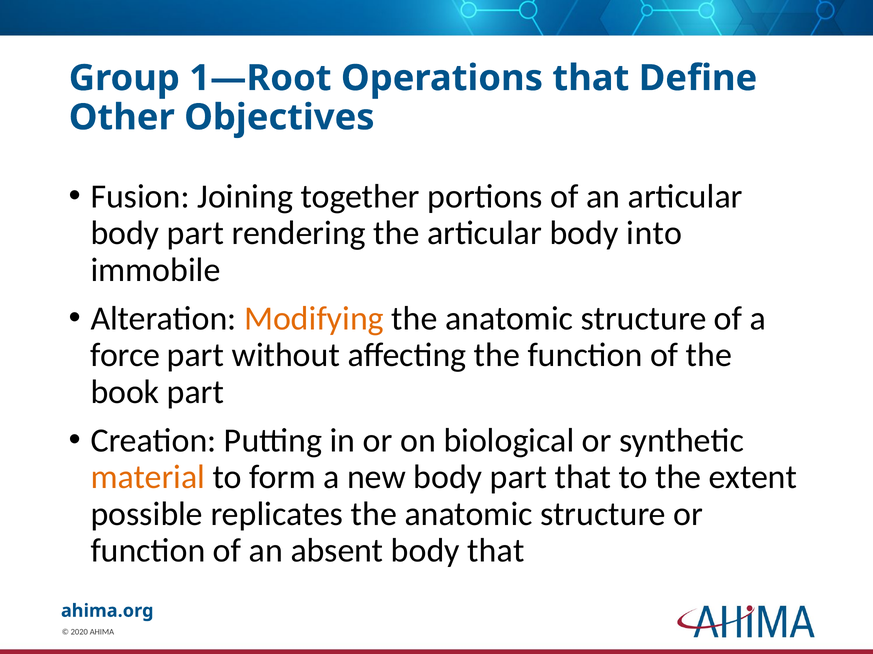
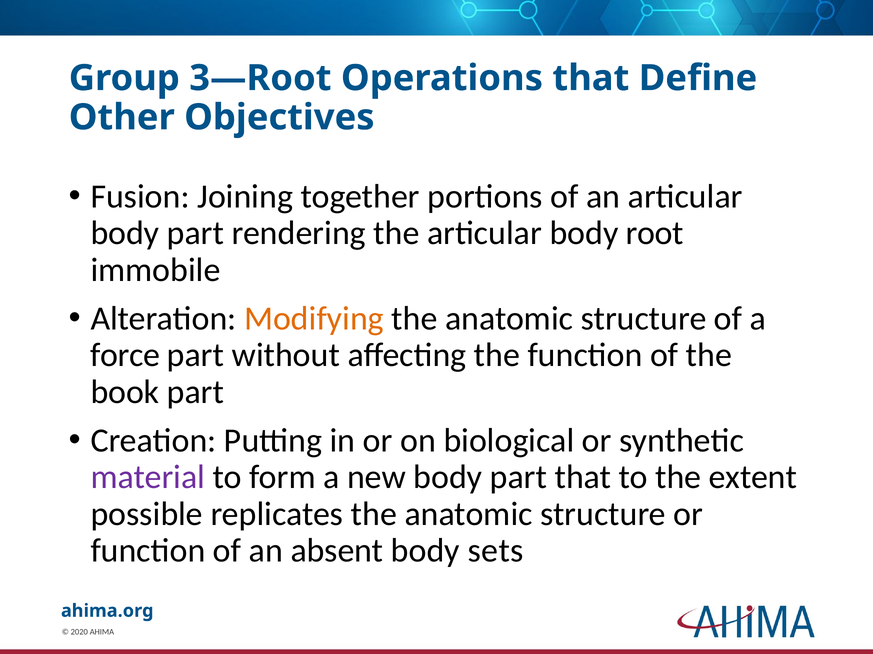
1—Root: 1—Root -> 3—Root (260, 78)
into: into -> root (655, 233)
material colour: orange -> purple (148, 478)
body that: that -> sets (496, 551)
